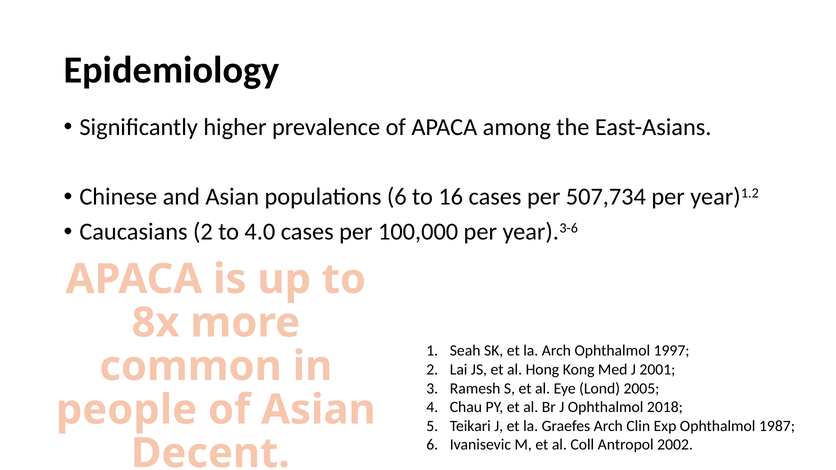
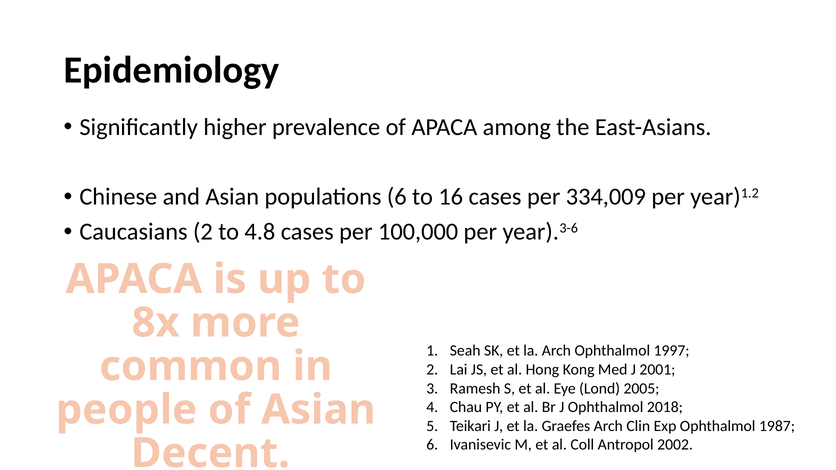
507,734: 507,734 -> 334,009 (606, 197)
4.0: 4.0 -> 4.8 (260, 232)
